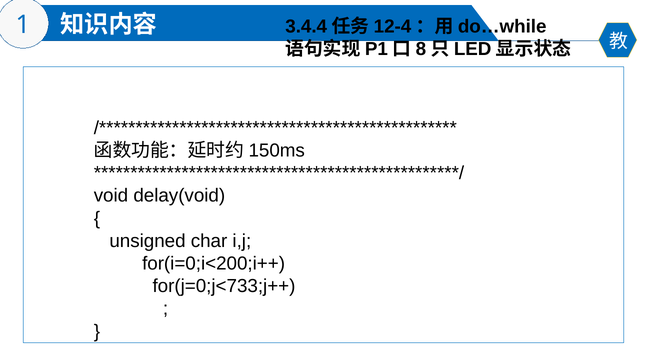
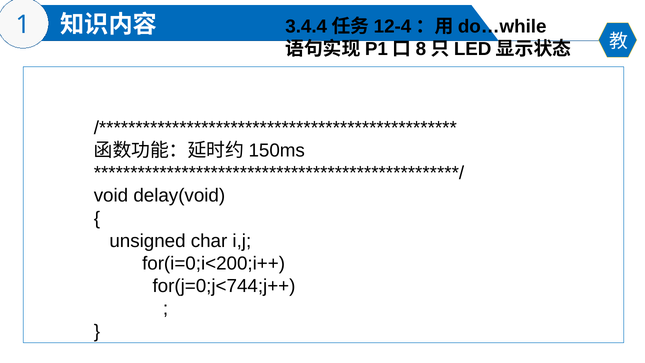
for(j=0;j<733;j++: for(j=0;j<733;j++ -> for(j=0;j<744;j++ (224, 286)
